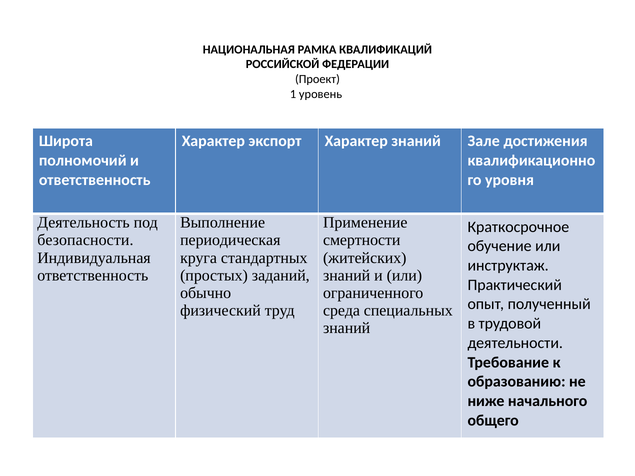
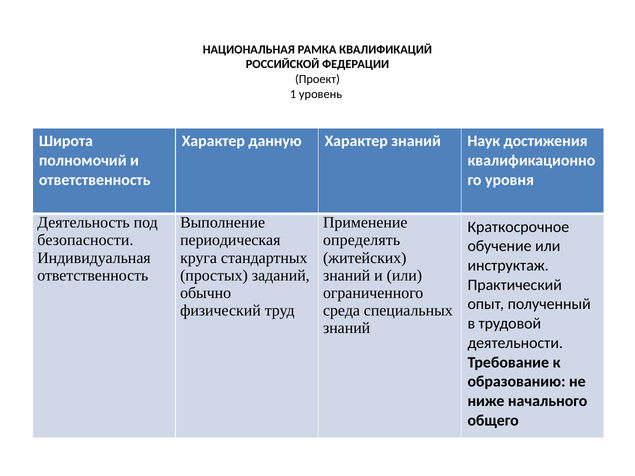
экспорт: экспорт -> данную (275, 141)
Зале: Зале -> Наук (484, 141)
смертности: смертности -> определять (362, 240)
